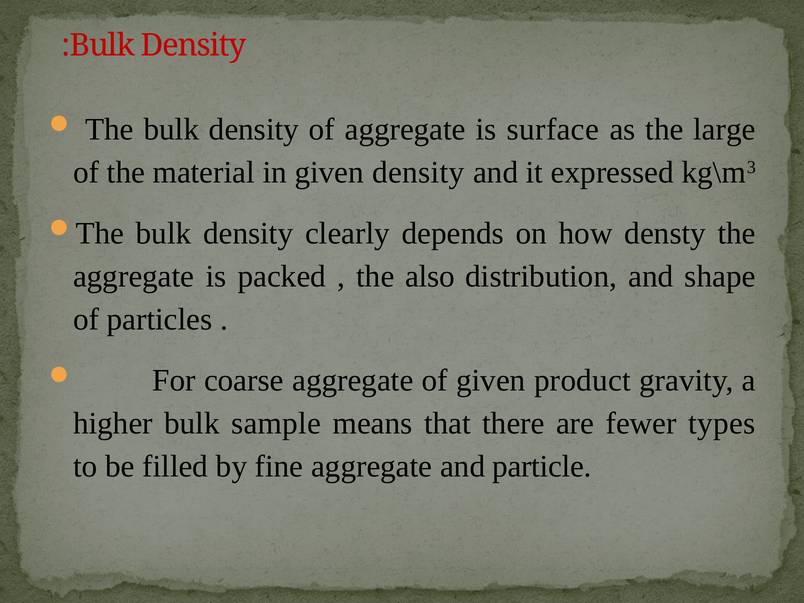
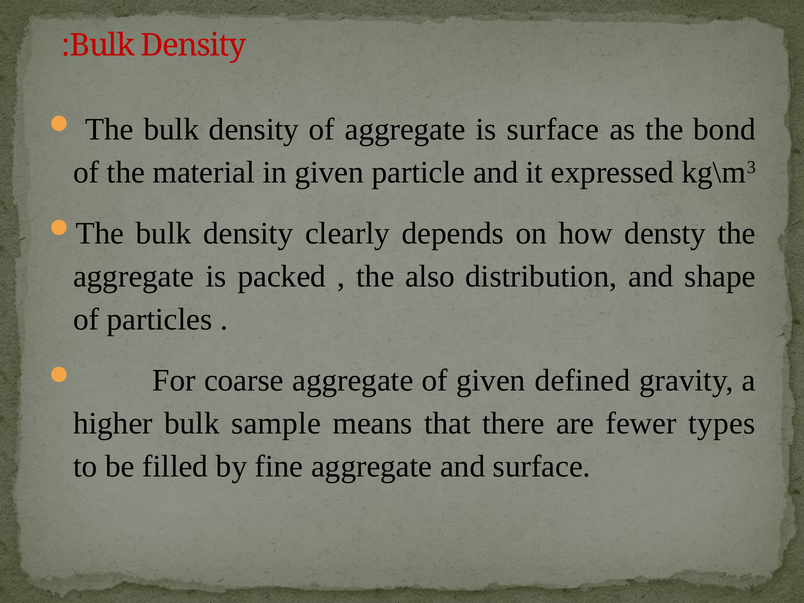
large: large -> bond (725, 129)
given density: density -> particle (419, 172)
product: product -> defined (582, 380)
and particle: particle -> surface (542, 466)
